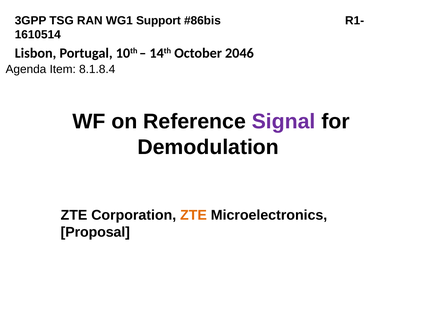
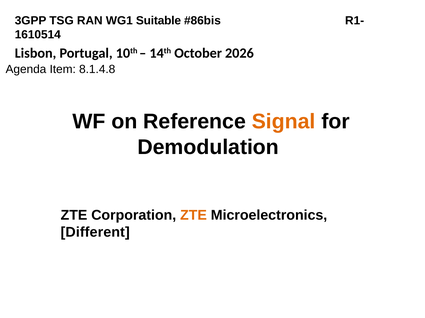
Support: Support -> Suitable (158, 21)
2046: 2046 -> 2026 (239, 53)
8.1.8.4: 8.1.8.4 -> 8.1.4.8 (97, 69)
Signal colour: purple -> orange (284, 122)
Proposal: Proposal -> Different (95, 233)
